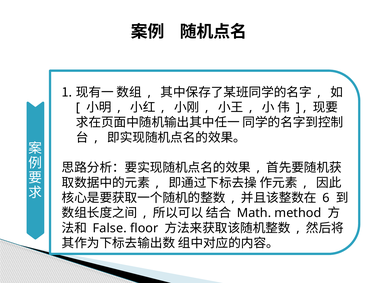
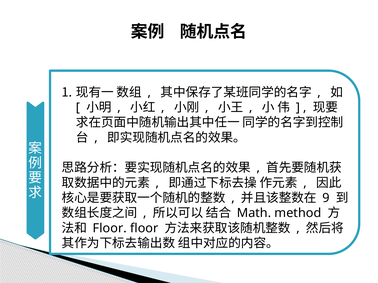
6: 6 -> 9 (326, 198)
False: False -> Floor (110, 229)
